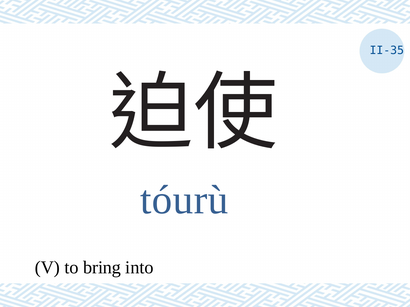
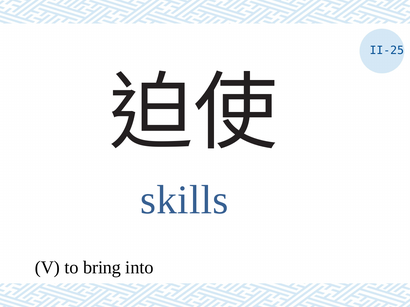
II-35: II-35 -> II-25 (387, 51)
tóurù: tóurù -> skills (184, 200)
